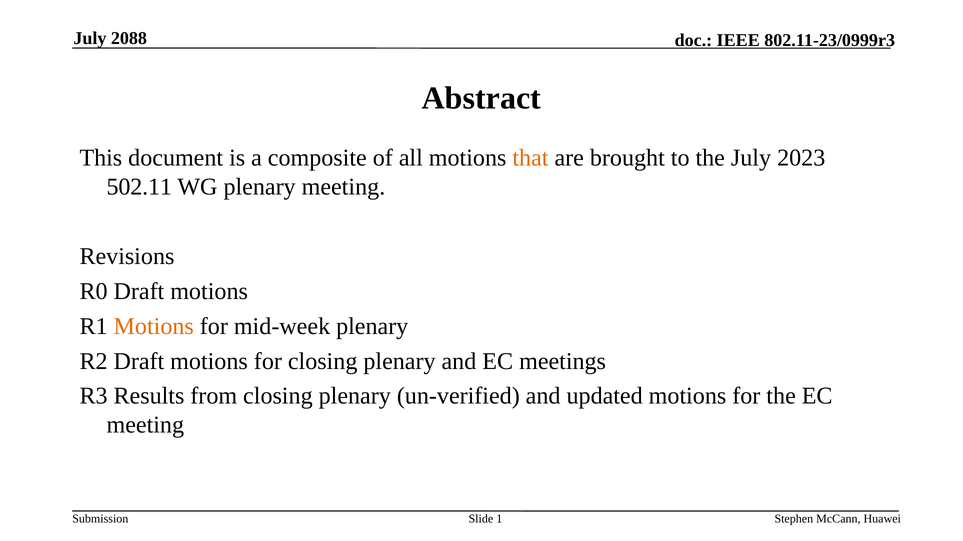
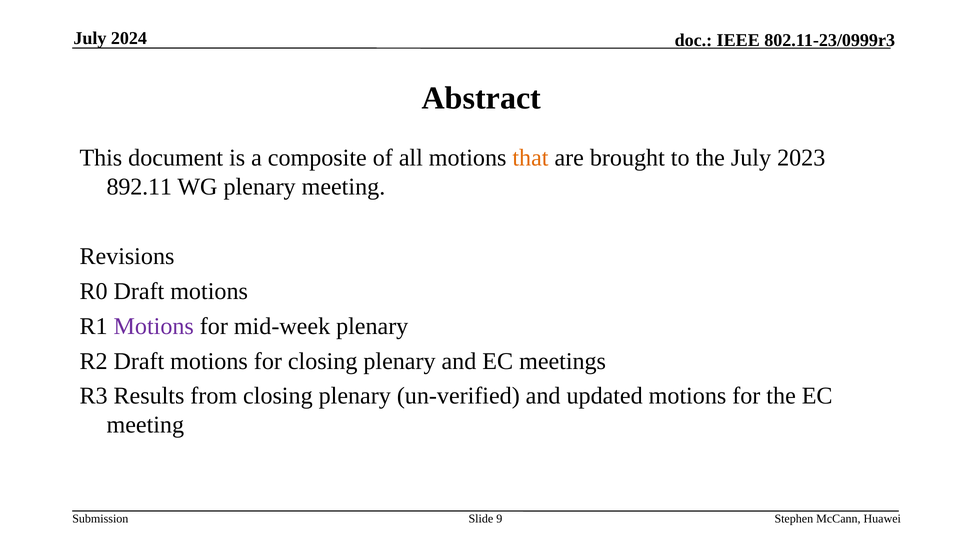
2088: 2088 -> 2024 (129, 38)
502.11: 502.11 -> 892.11 (139, 187)
Motions colour: orange -> purple (154, 327)
1: 1 -> 9 (499, 520)
